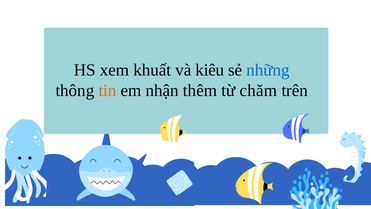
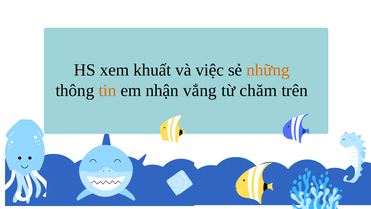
kiêu: kiêu -> việc (210, 70)
những colour: blue -> orange (268, 70)
thêm: thêm -> vắng (200, 90)
